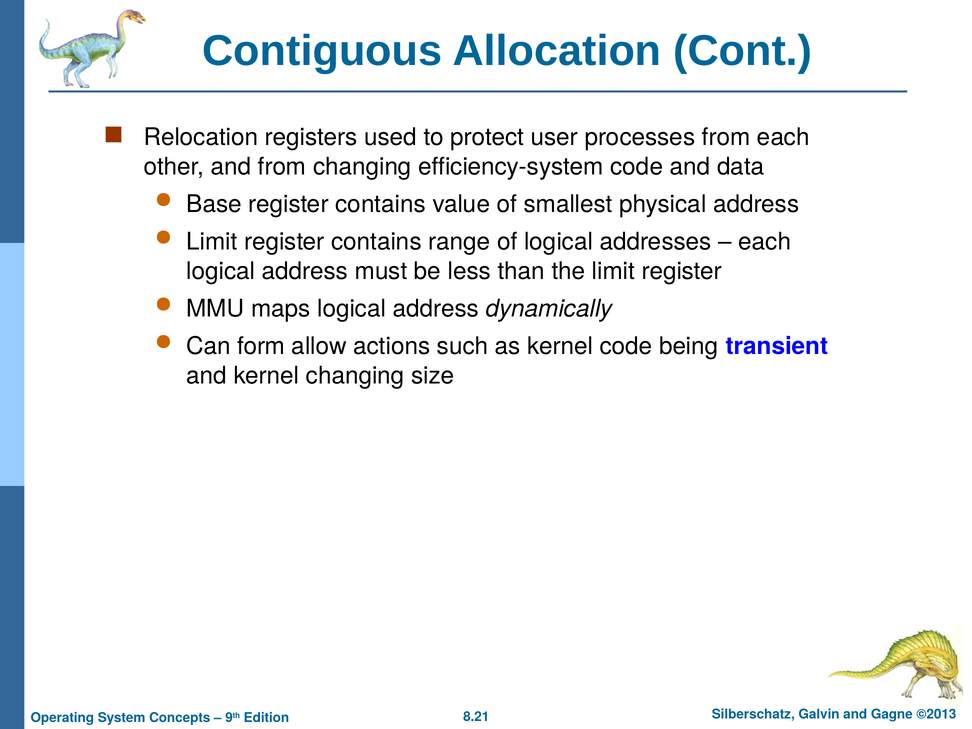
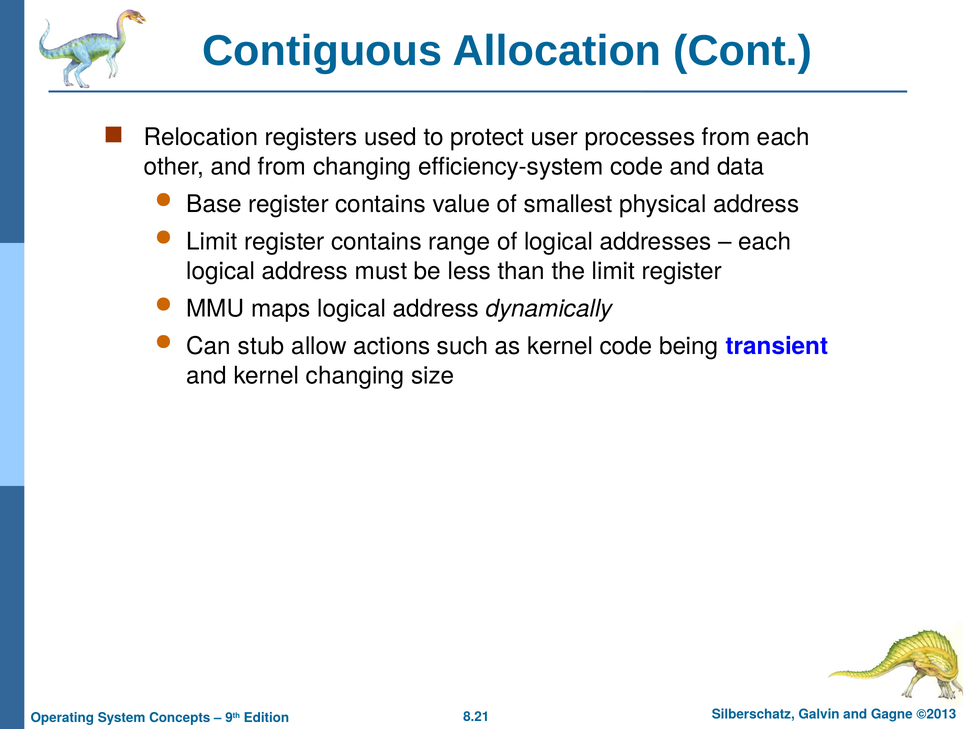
form: form -> stub (261, 346)
